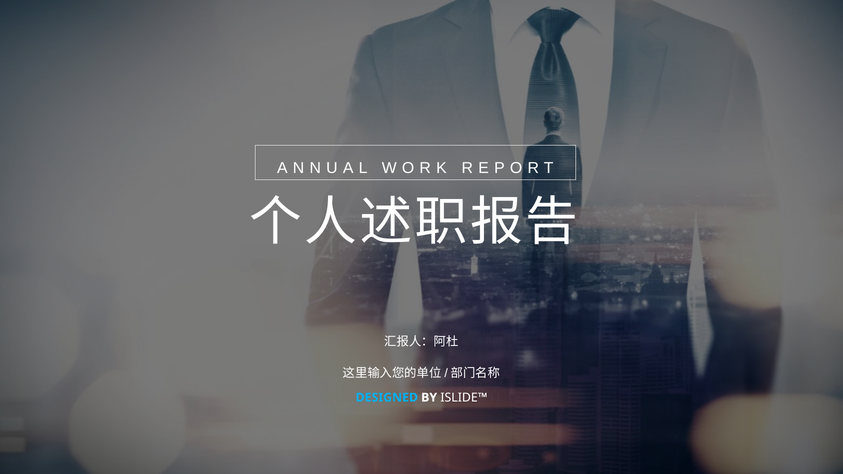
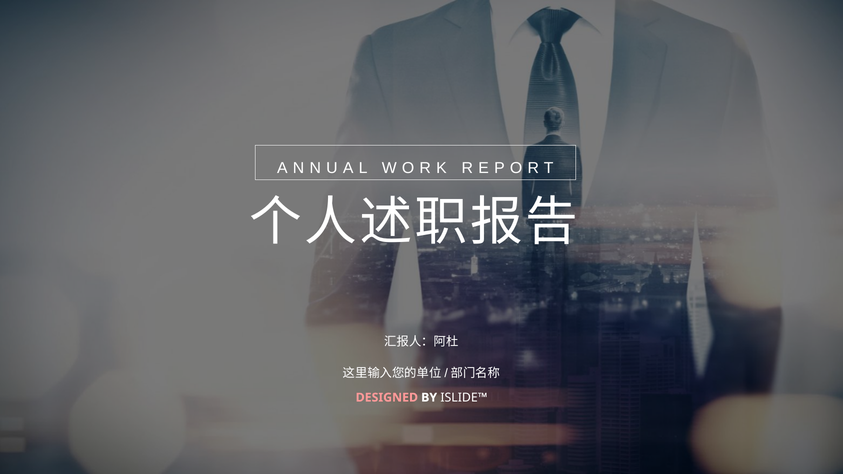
DESIGNED colour: light blue -> pink (387, 398)
